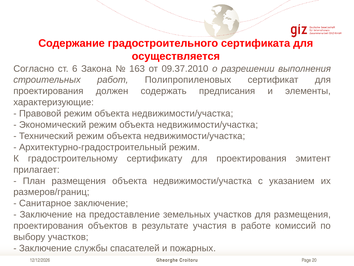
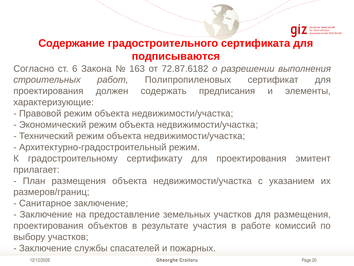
осуществляется: осуществляется -> подписываются (176, 56)
09.37.2010: 09.37.2010 -> 72.87.6182 (185, 69)
